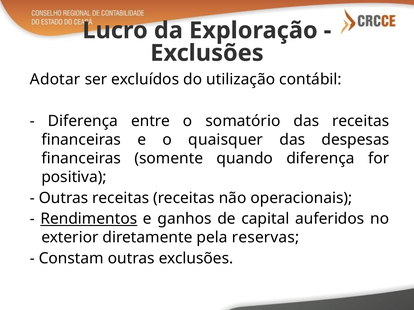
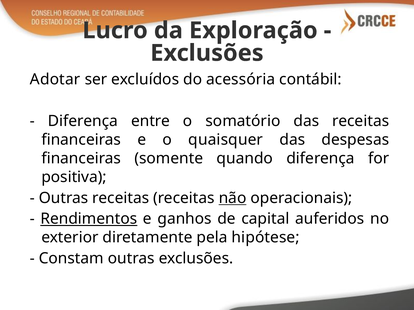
utilização: utilização -> acessória (241, 80)
não underline: none -> present (233, 198)
reservas: reservas -> hipótese (266, 238)
